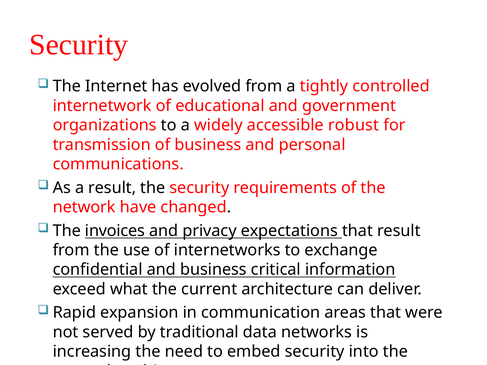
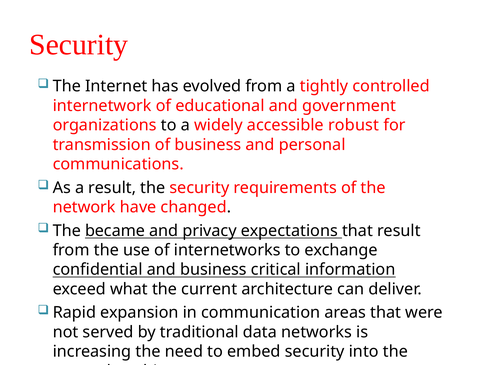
invoices: invoices -> became (115, 231)
